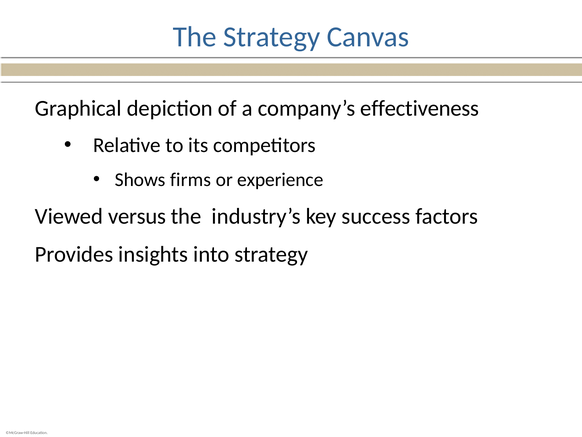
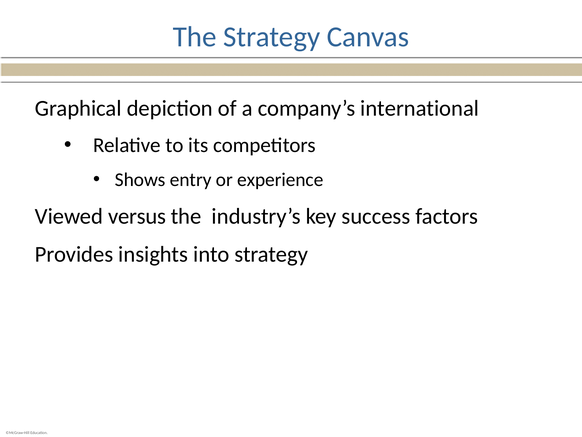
effectiveness: effectiveness -> international (420, 108)
firms: firms -> entry (191, 180)
